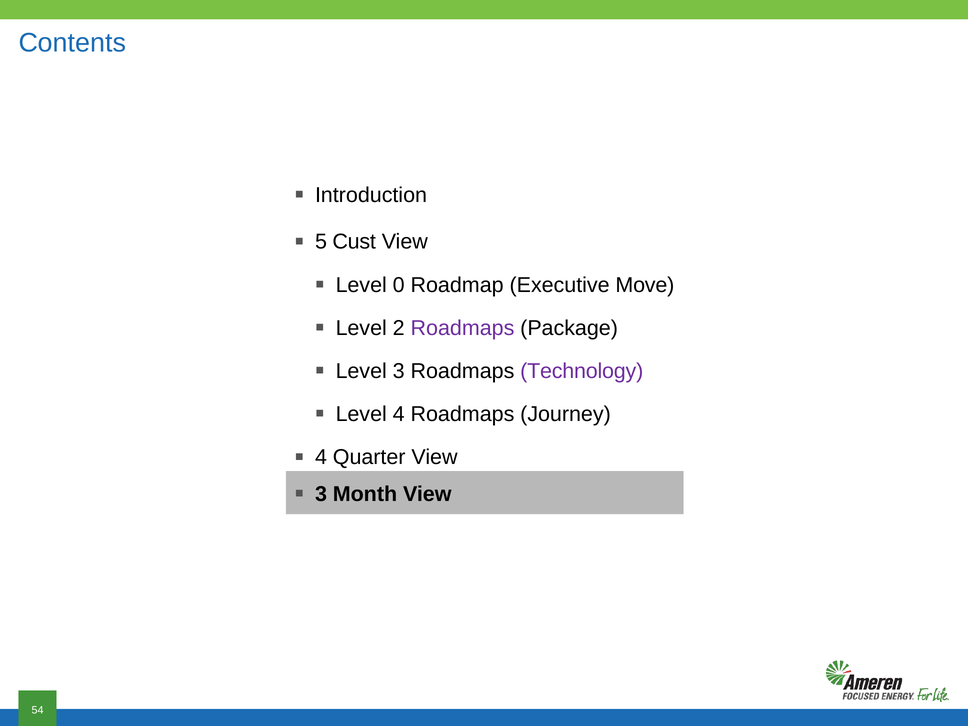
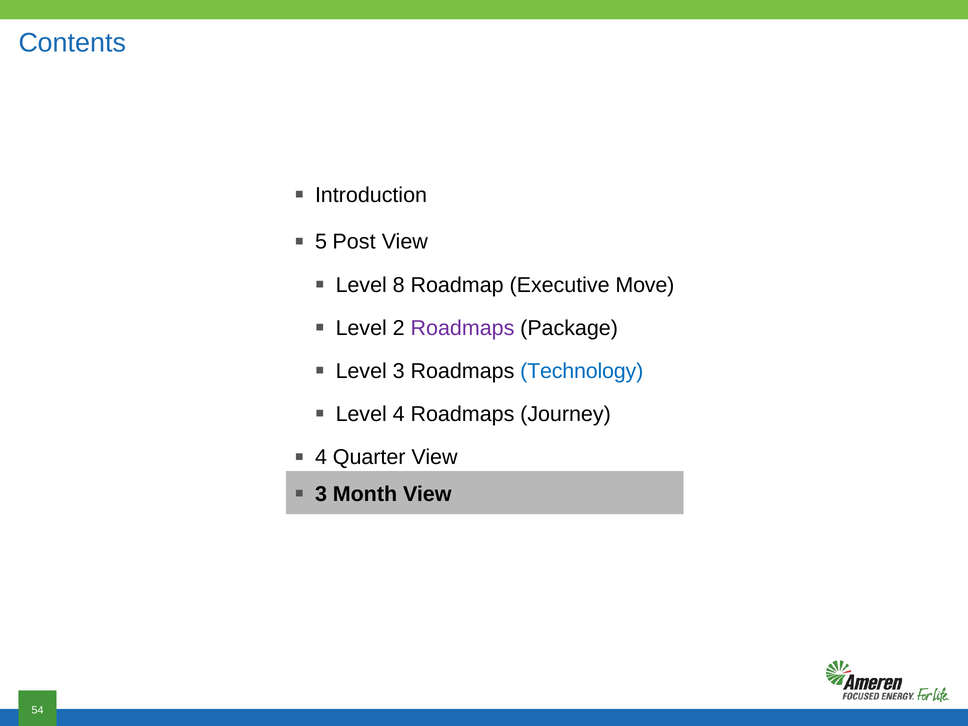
Cust: Cust -> Post (354, 242)
0: 0 -> 8 (399, 285)
Technology colour: purple -> blue (582, 371)
